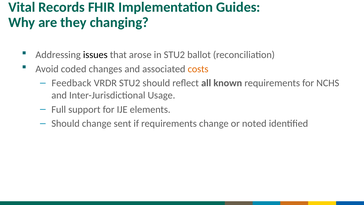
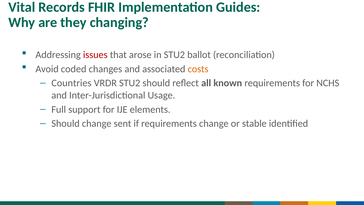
issues colour: black -> red (95, 55)
Feedback: Feedback -> Countries (71, 83)
noted: noted -> stable (254, 124)
